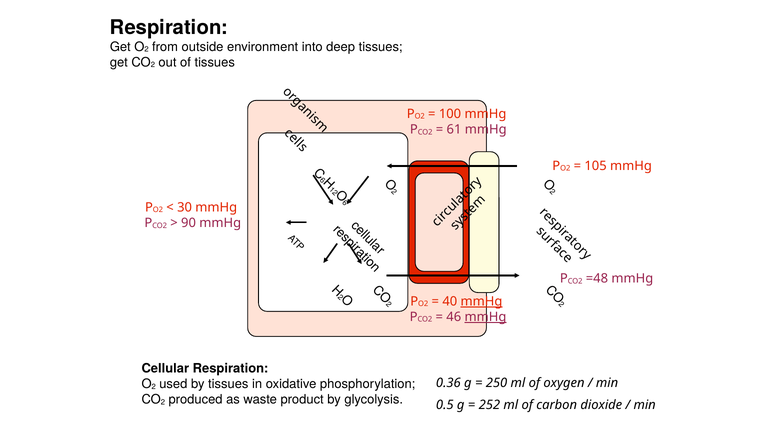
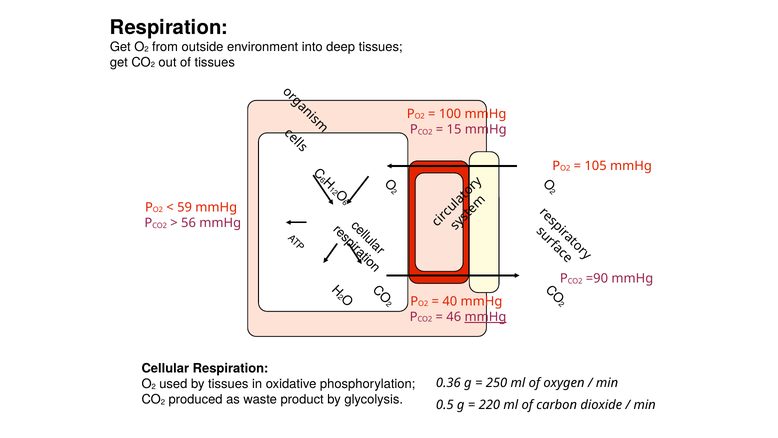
61: 61 -> 15 (454, 129)
30: 30 -> 59 (185, 207)
90: 90 -> 56 (189, 223)
=48: =48 -> =90 (597, 278)
mmHg underline: present -> none (482, 301)
252: 252 -> 220 (489, 405)
